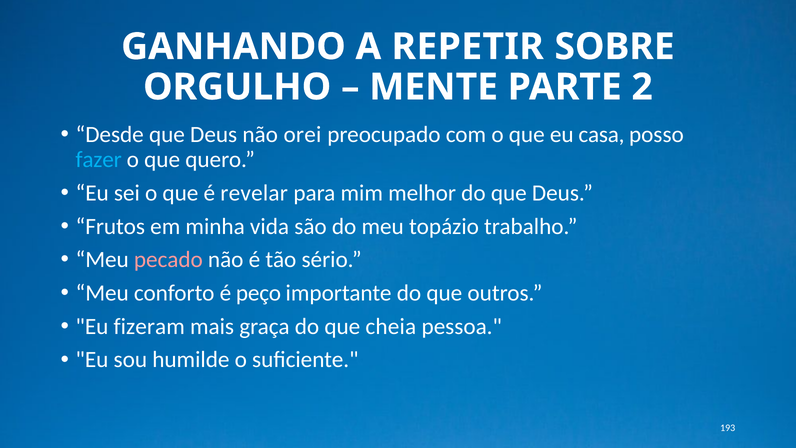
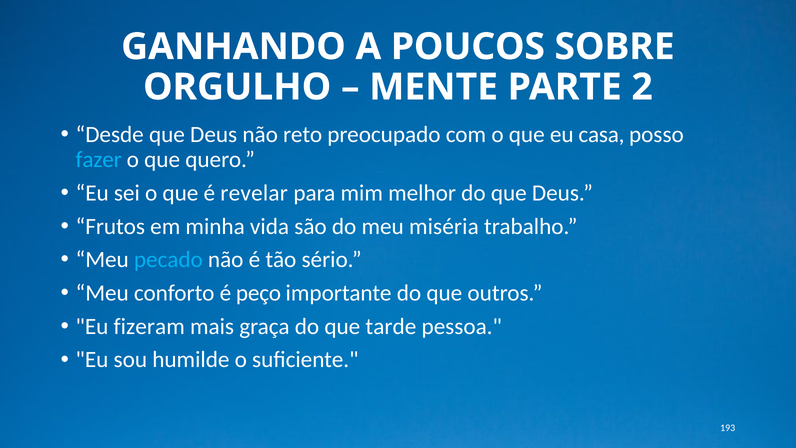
REPETIR: REPETIR -> POUCOS (468, 47)
orei: orei -> reto (303, 135)
topázio: topázio -> miséria (444, 226)
pecado colour: pink -> light blue (168, 260)
cheia: cheia -> tarde (391, 326)
